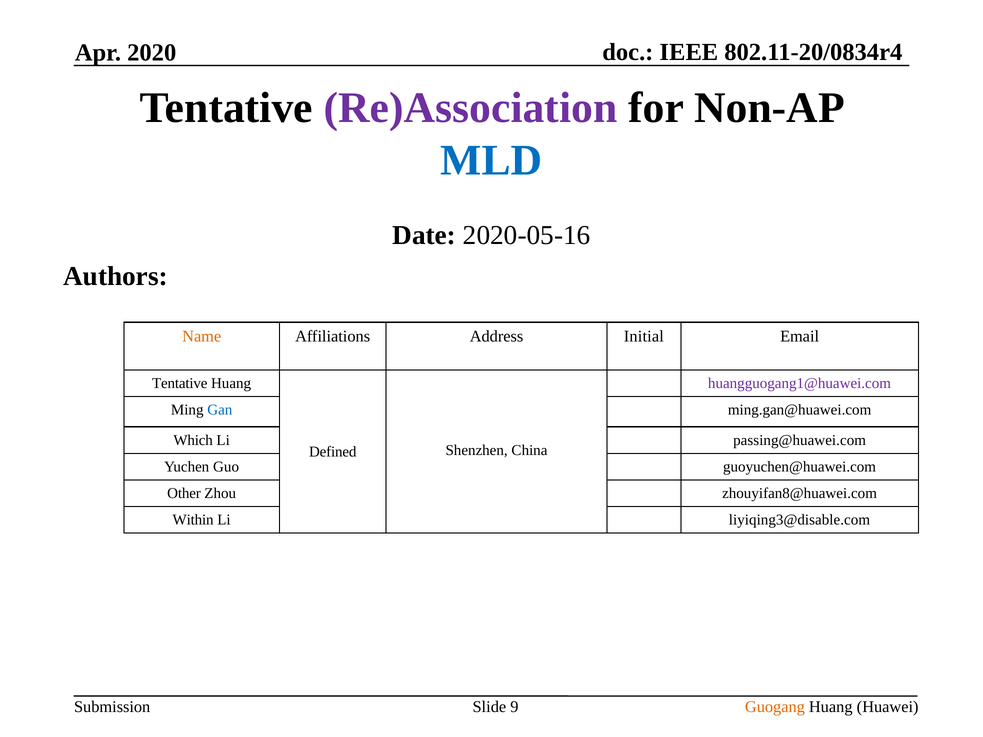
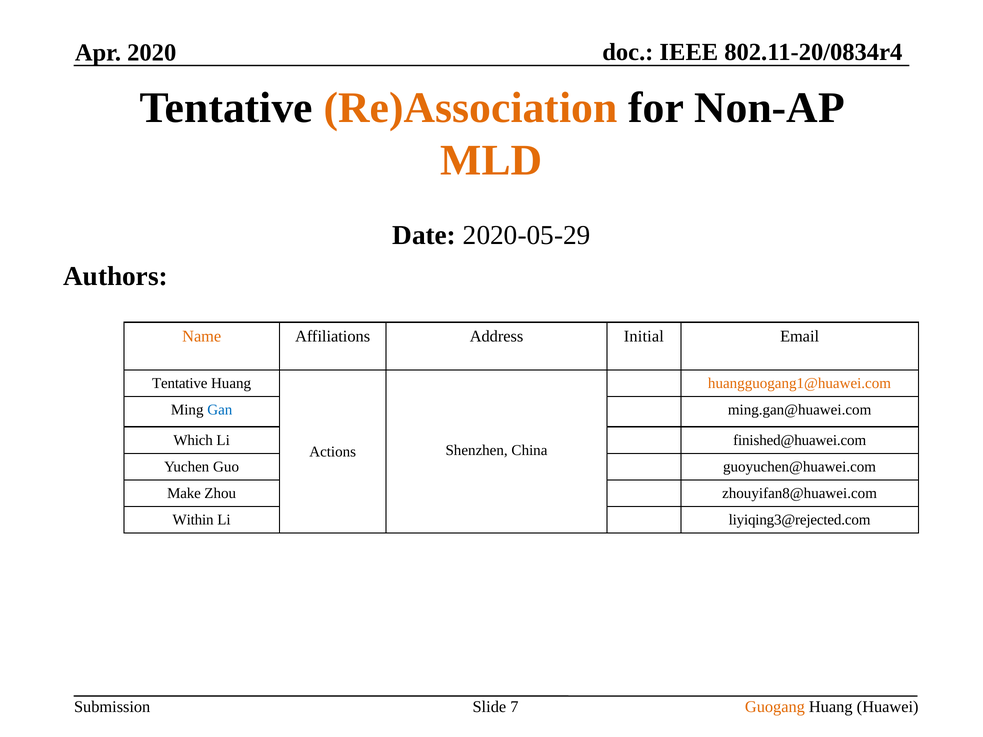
Re)Association colour: purple -> orange (470, 108)
MLD colour: blue -> orange (491, 160)
2020-05-16: 2020-05-16 -> 2020-05-29 (527, 235)
huangguogang1@huawei.com colour: purple -> orange (799, 384)
passing@huawei.com: passing@huawei.com -> finished@huawei.com (800, 440)
Defined: Defined -> Actions (333, 452)
Other: Other -> Make (184, 494)
liyiqing3@disable.com: liyiqing3@disable.com -> liyiqing3@rejected.com (800, 520)
9: 9 -> 7 (514, 707)
